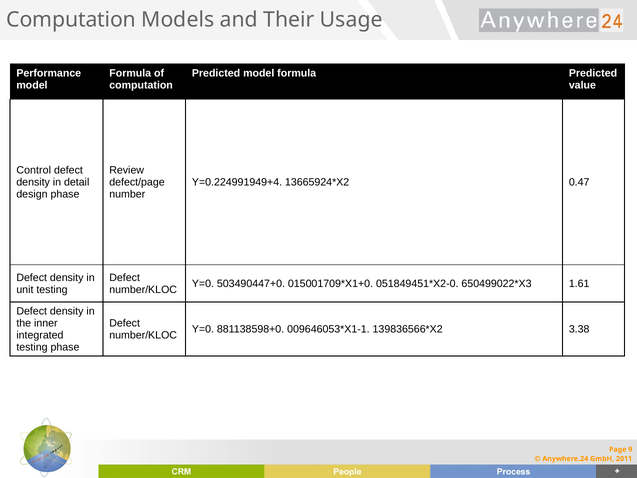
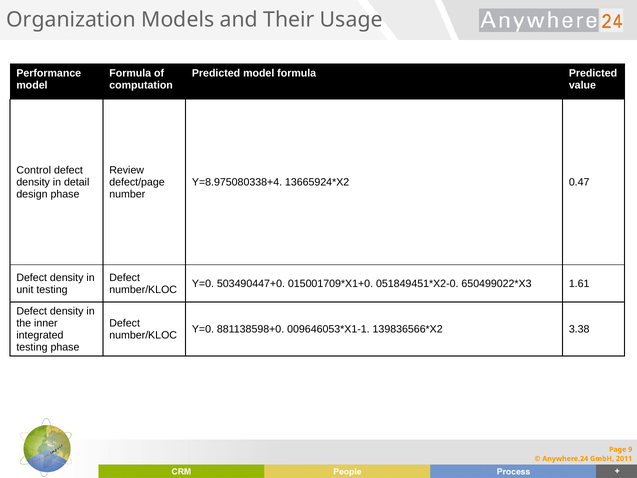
Computation: Computation -> Organization (71, 20)
Y=0.224991949+4: Y=0.224991949+4 -> Y=8.975080338+4 (237, 182)
